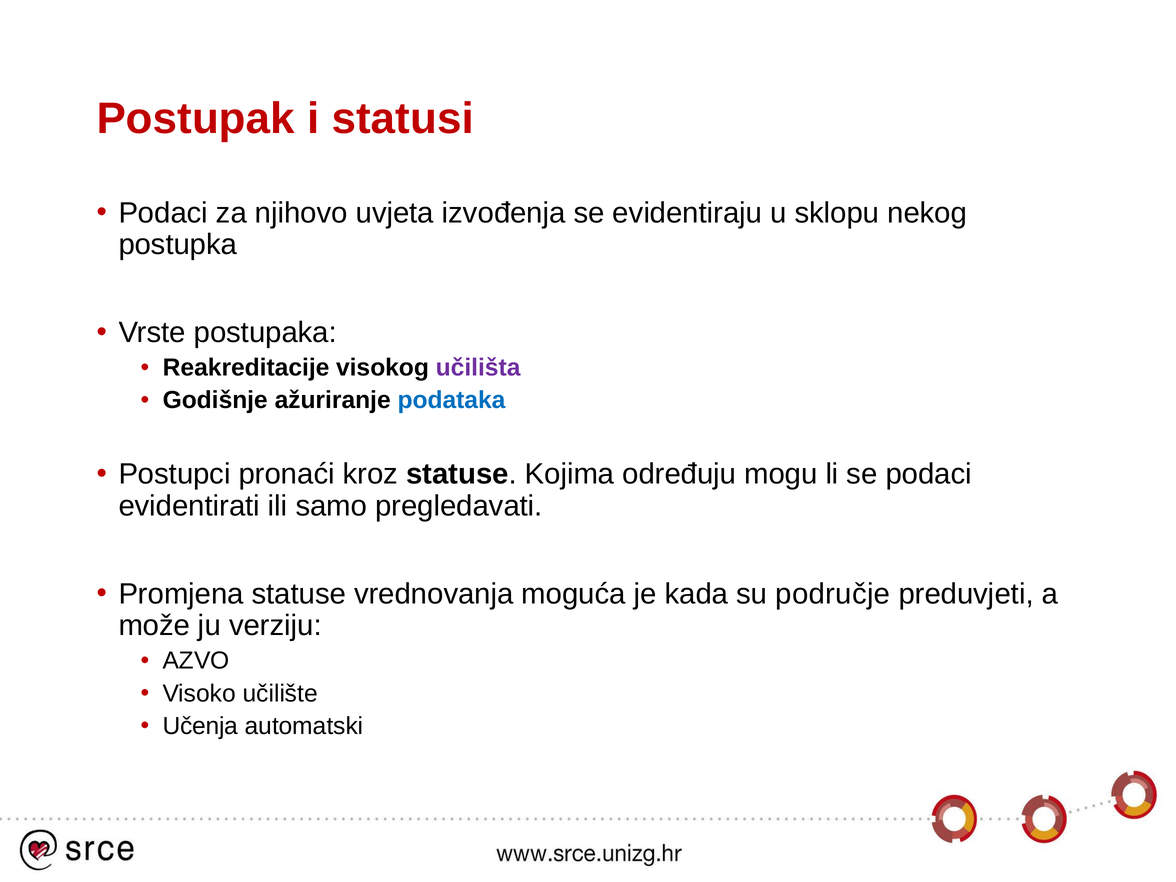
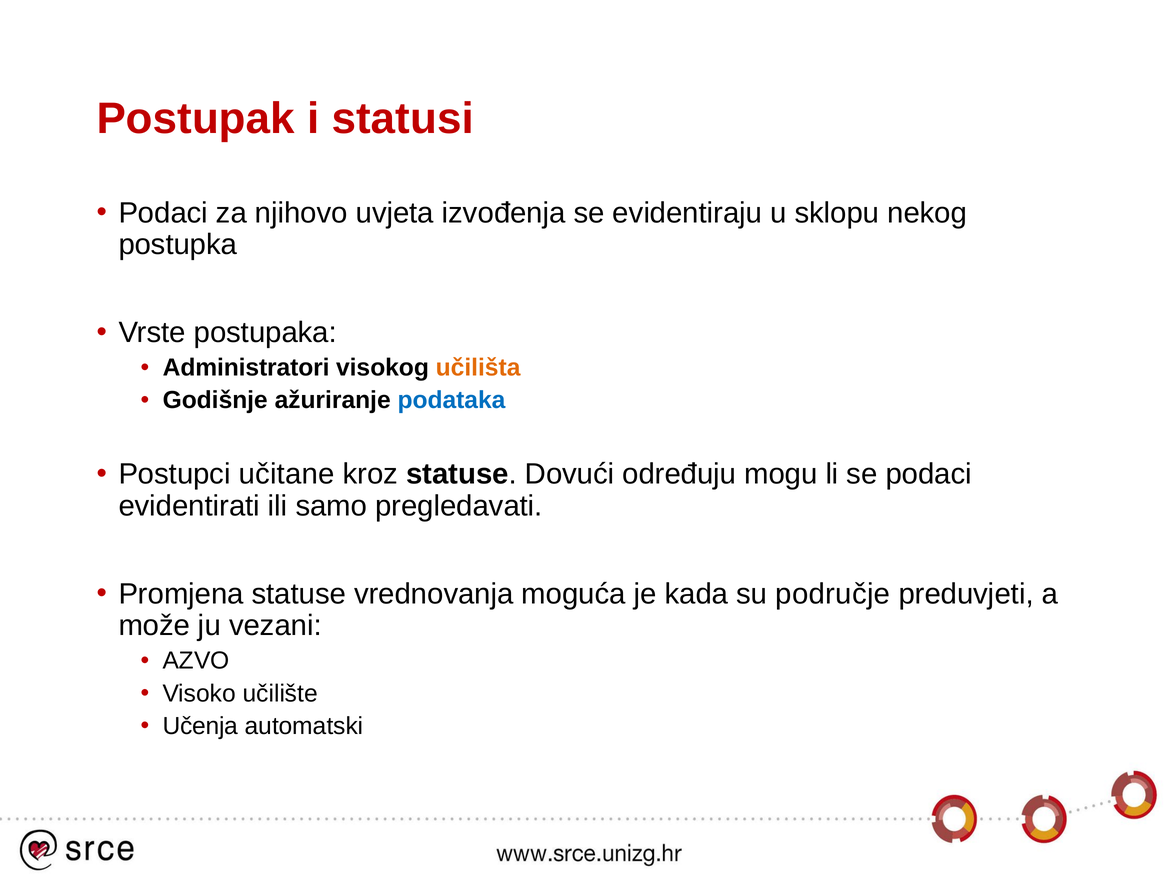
Reakreditacije: Reakreditacije -> Administratori (246, 368)
učilišta colour: purple -> orange (478, 368)
pronaći: pronaći -> učitane (287, 474)
Kojima: Kojima -> Dovući (570, 474)
verziju: verziju -> vezani (275, 626)
